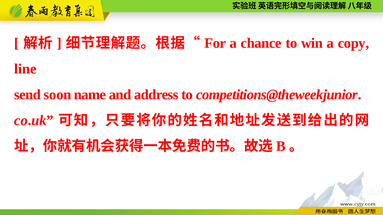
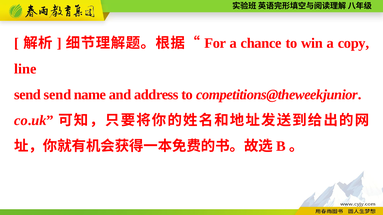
send soon: soon -> send (58, 95)
